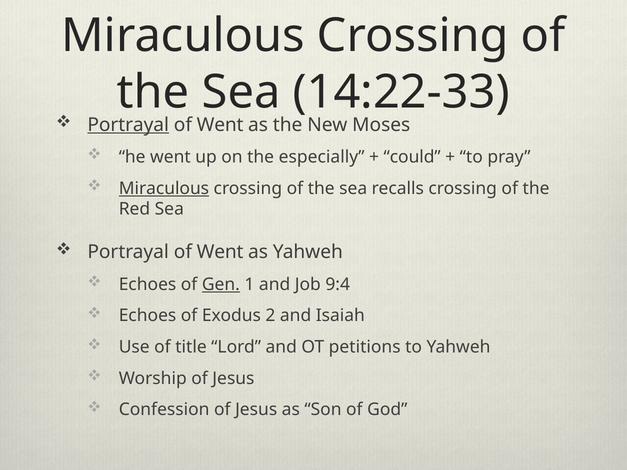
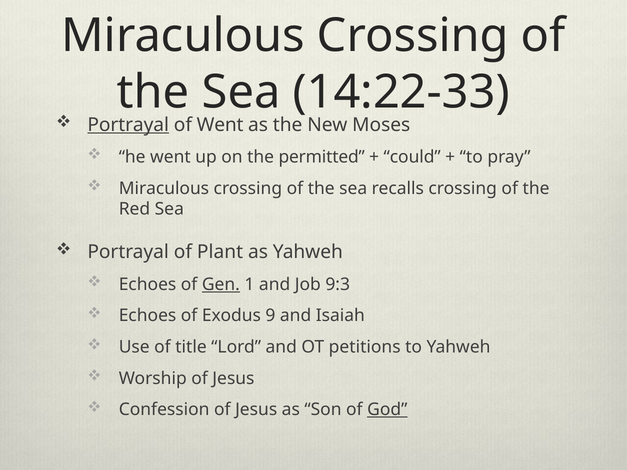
especially: especially -> permitted (322, 157)
Miraculous underline: present -> none (164, 188)
Went: Went -> Plant (220, 252)
9:4: 9:4 -> 9:3 (338, 285)
2: 2 -> 9 (270, 316)
God underline: none -> present (387, 410)
